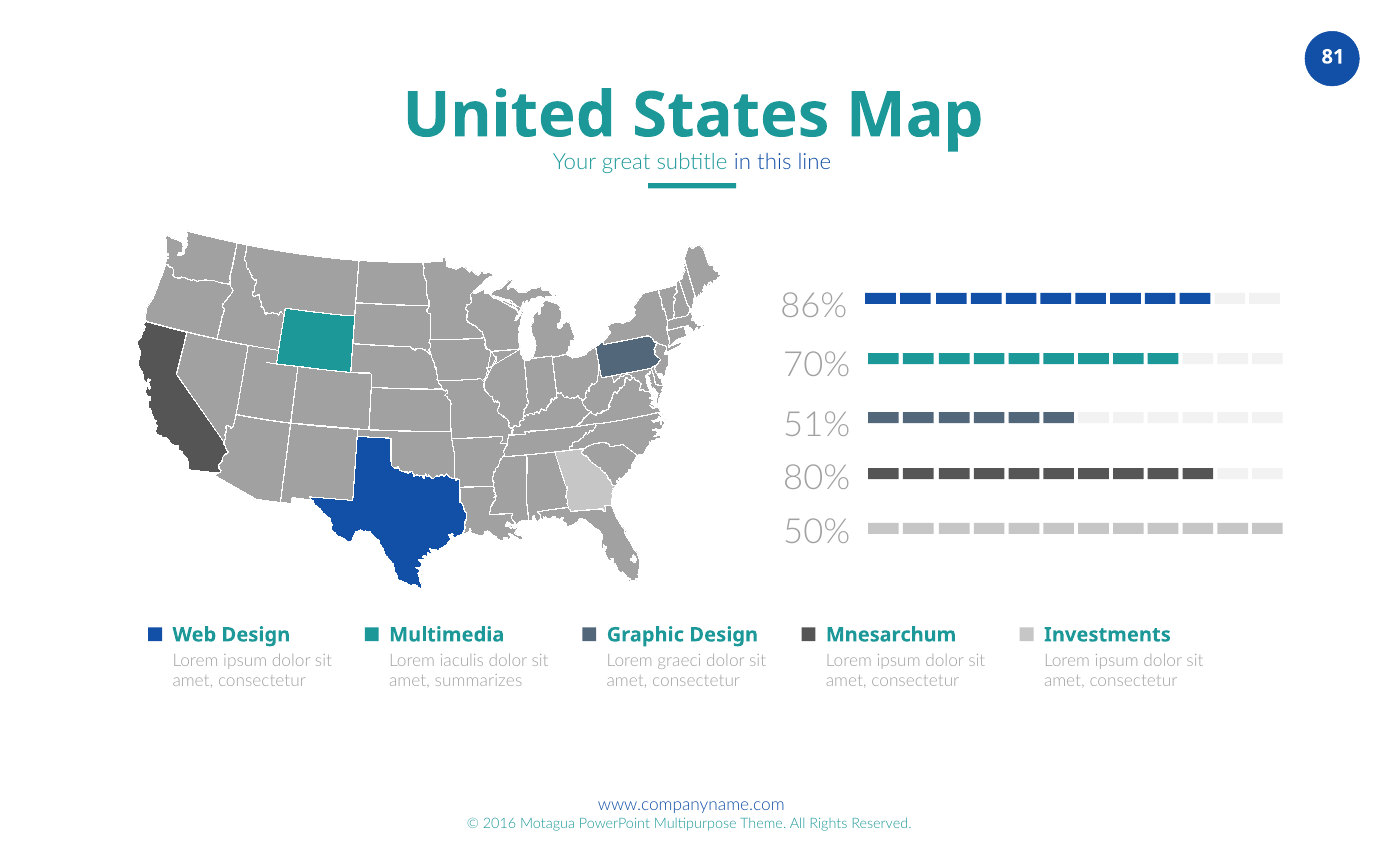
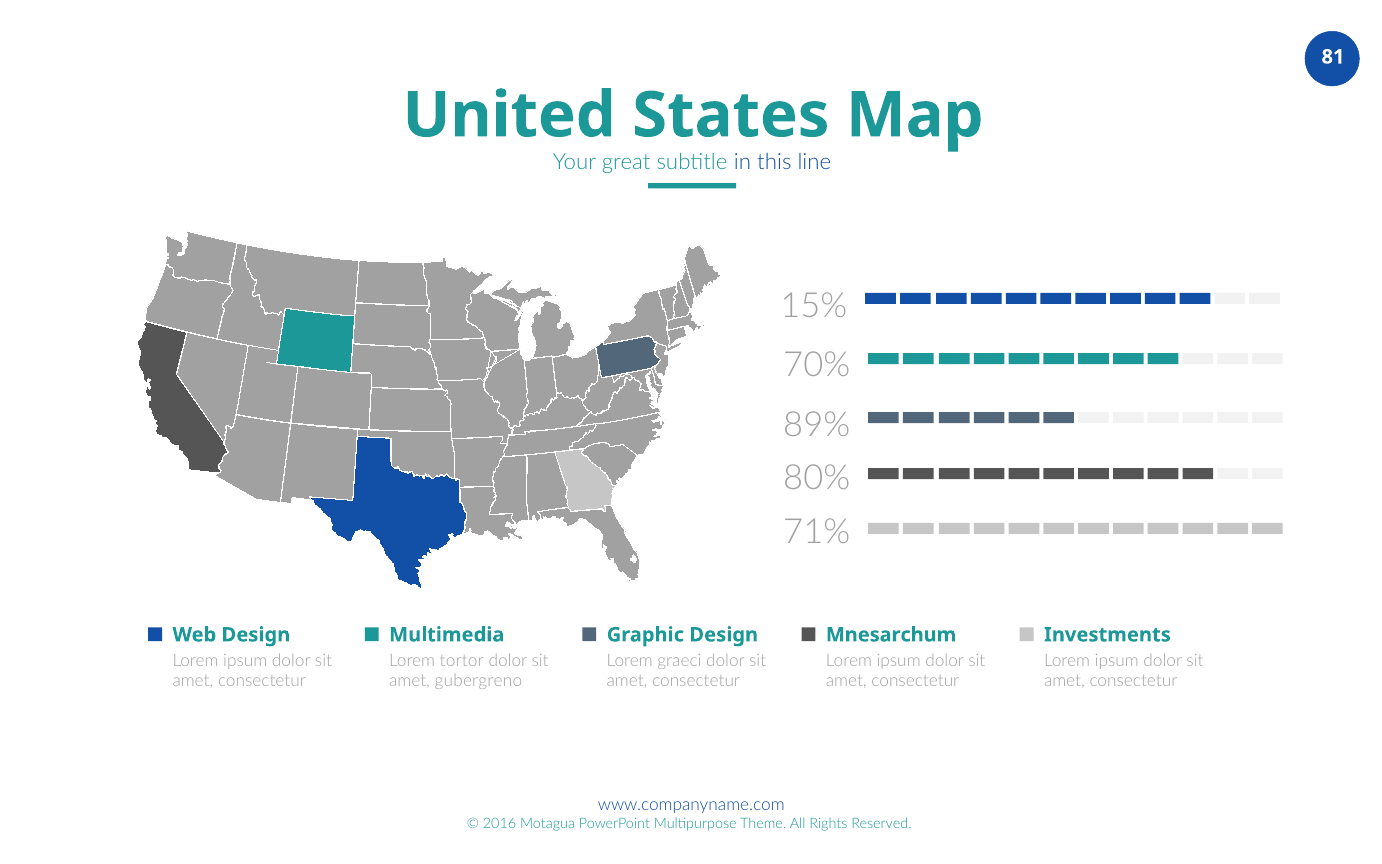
86%: 86% -> 15% (814, 306)
51%: 51% -> 89% (817, 425)
50%: 50% -> 71% (817, 532)
iaculis: iaculis -> tortor (462, 660)
summarizes: summarizes -> gubergreno (478, 681)
